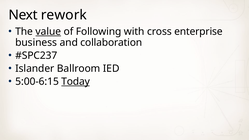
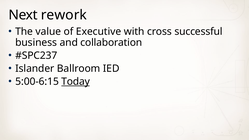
value underline: present -> none (48, 32)
Following: Following -> Executive (99, 32)
enterprise: enterprise -> successful (198, 32)
